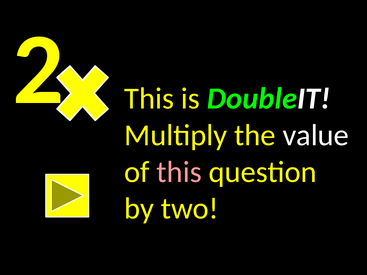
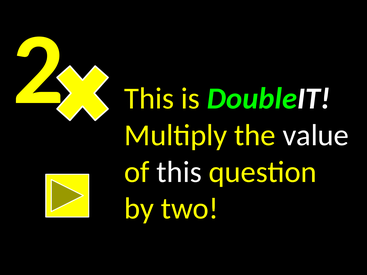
this colour: pink -> white (179, 172)
